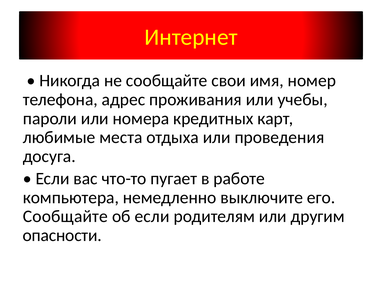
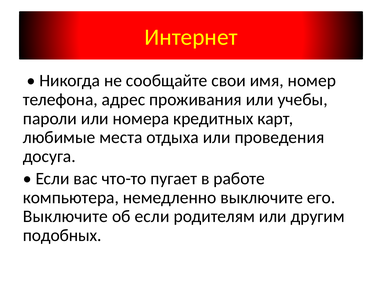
Сообщайте: Сообщайте -> Выключите (65, 216)
опасности: опасности -> подобных (62, 235)
